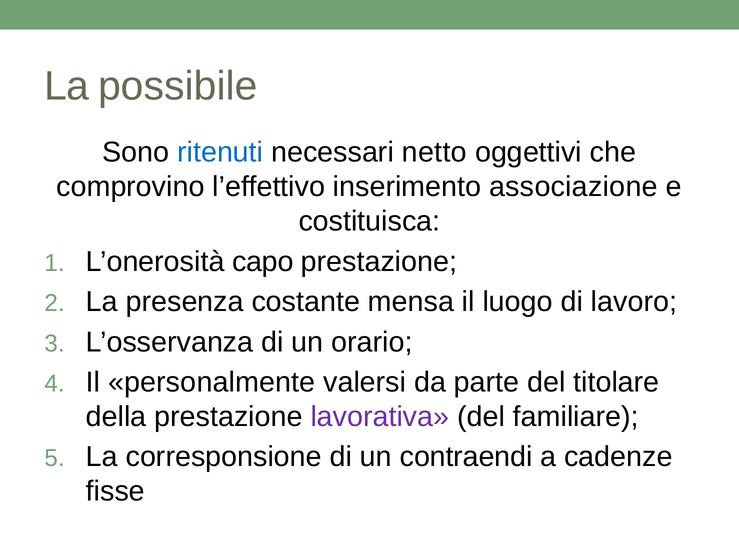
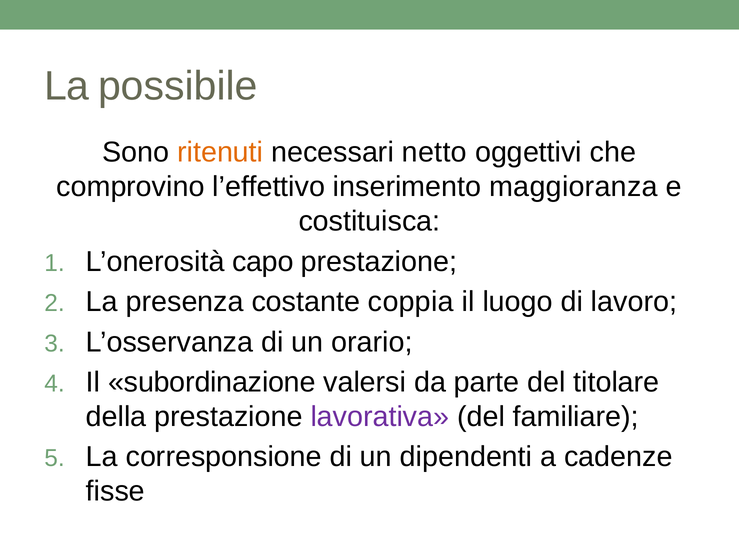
ritenuti colour: blue -> orange (220, 152)
associazione: associazione -> maggioranza (573, 187)
mensa: mensa -> coppia (411, 301)
personalmente: personalmente -> subordinazione (212, 382)
contraendi: contraendi -> dipendenti (466, 456)
